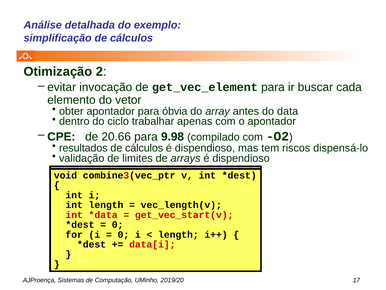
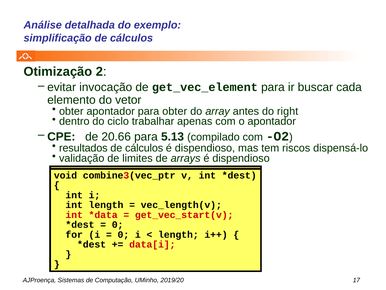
para óbvia: óbvia -> obter (175, 111)
data: data -> right (288, 111)
9.98: 9.98 -> 5.13 (173, 136)
